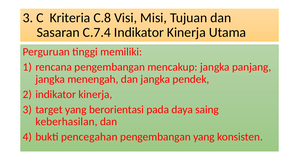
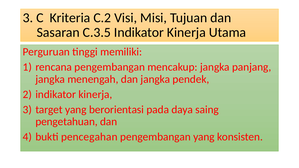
C.8: C.8 -> C.2 (102, 18)
C.7.4: C.7.4 -> C.3.5 (97, 33)
keberhasilan: keberhasilan -> pengetahuan (67, 122)
